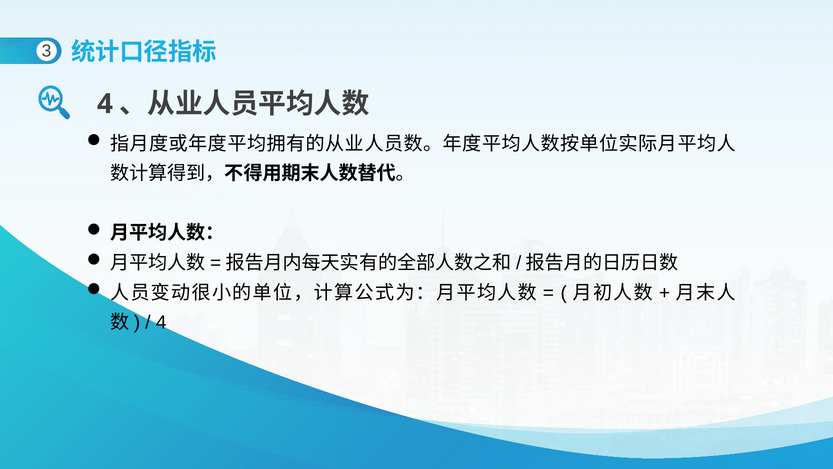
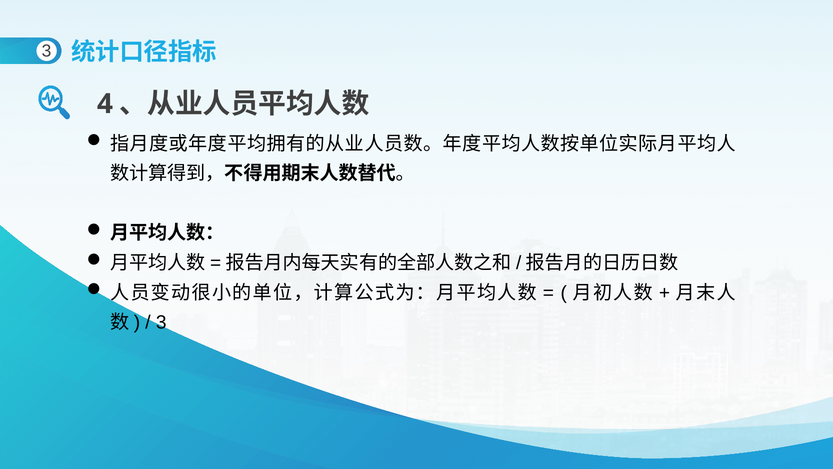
4: 4 -> 3 (161, 322)
